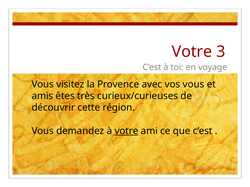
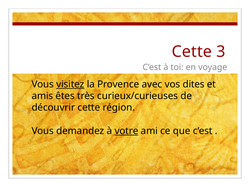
Votre: Votre -> Cette (192, 52)
visitez underline: none -> present (70, 85)
vos vous: vous -> dites (194, 85)
